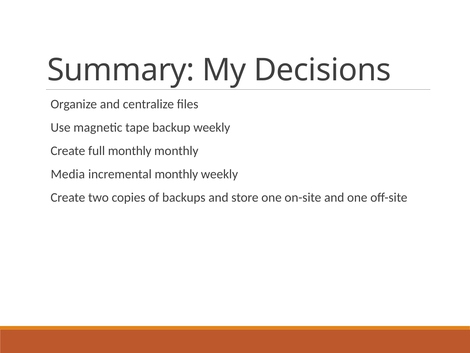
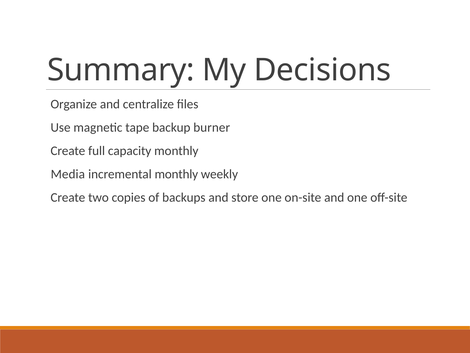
backup weekly: weekly -> burner (212, 127)
full monthly: monthly -> capacity (130, 151)
